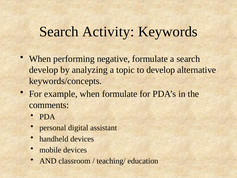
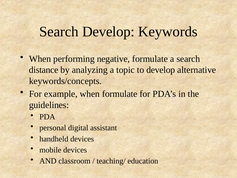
Search Activity: Activity -> Develop (108, 32)
develop: develop -> distance (44, 70)
comments: comments -> guidelines (49, 105)
